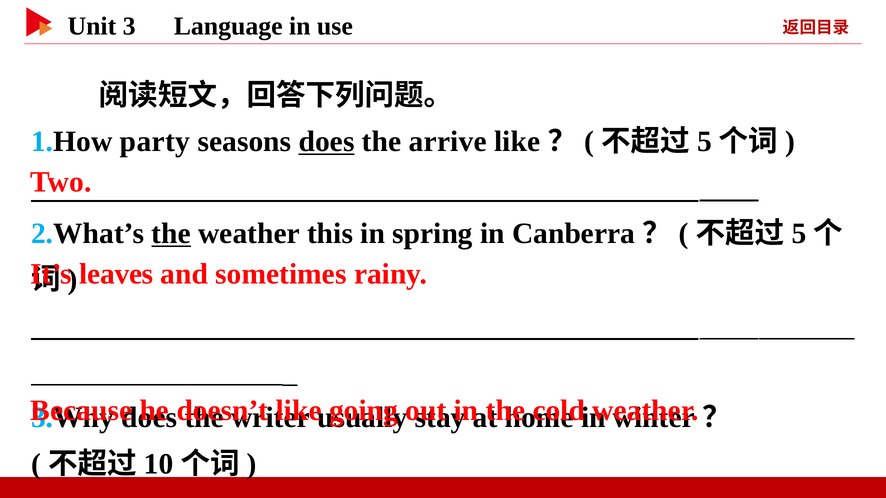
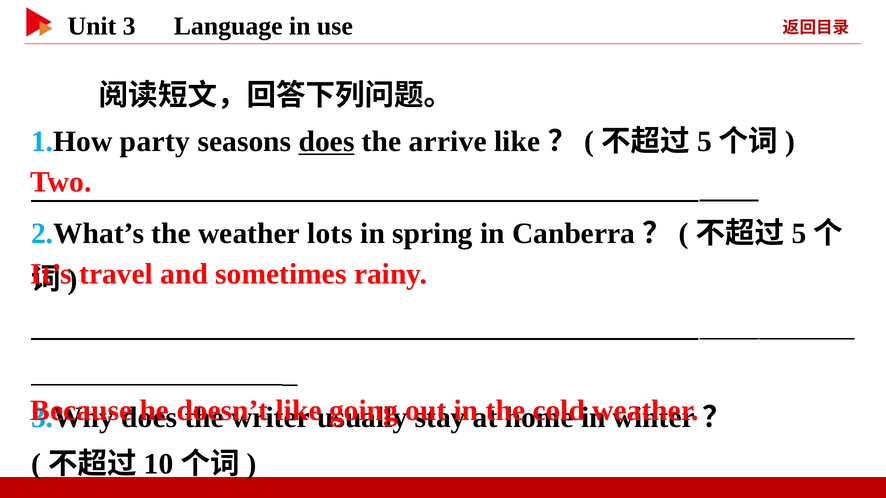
the underline: present -> none (171, 234)
this: this -> lots (330, 234)
leaves: leaves -> travel (116, 274)
